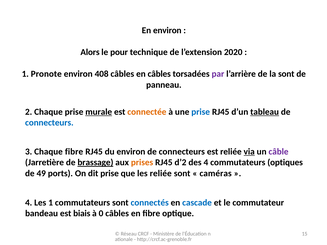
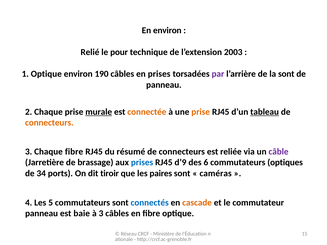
Alors: Alors -> Relié (90, 52)
2020: 2020 -> 2003 (233, 52)
1 Pronote: Pronote -> Optique (46, 74)
408: 408 -> 190 (102, 74)
en câbles: câbles -> prises (159, 74)
prise colour: blue -> orange (201, 112)
connecteurs colour: blue -> orange (49, 123)
du environ: environ -> résumé (131, 152)
via underline: present -> none (249, 152)
brassage underline: present -> none (95, 163)
prises colour: orange -> blue (142, 163)
d’2: d’2 -> d’9 (180, 163)
des 4: 4 -> 6 (206, 163)
49: 49 -> 34 (41, 174)
dit prise: prise -> tiroir (110, 174)
les reliée: reliée -> paires (161, 174)
Les 1: 1 -> 5 (51, 203)
cascade colour: blue -> orange (197, 203)
bandeau: bandeau -> panneau (42, 214)
biais: biais -> baie (82, 214)
à 0: 0 -> 3 (101, 214)
